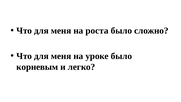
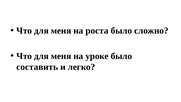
корневым: корневым -> составить (37, 67)
